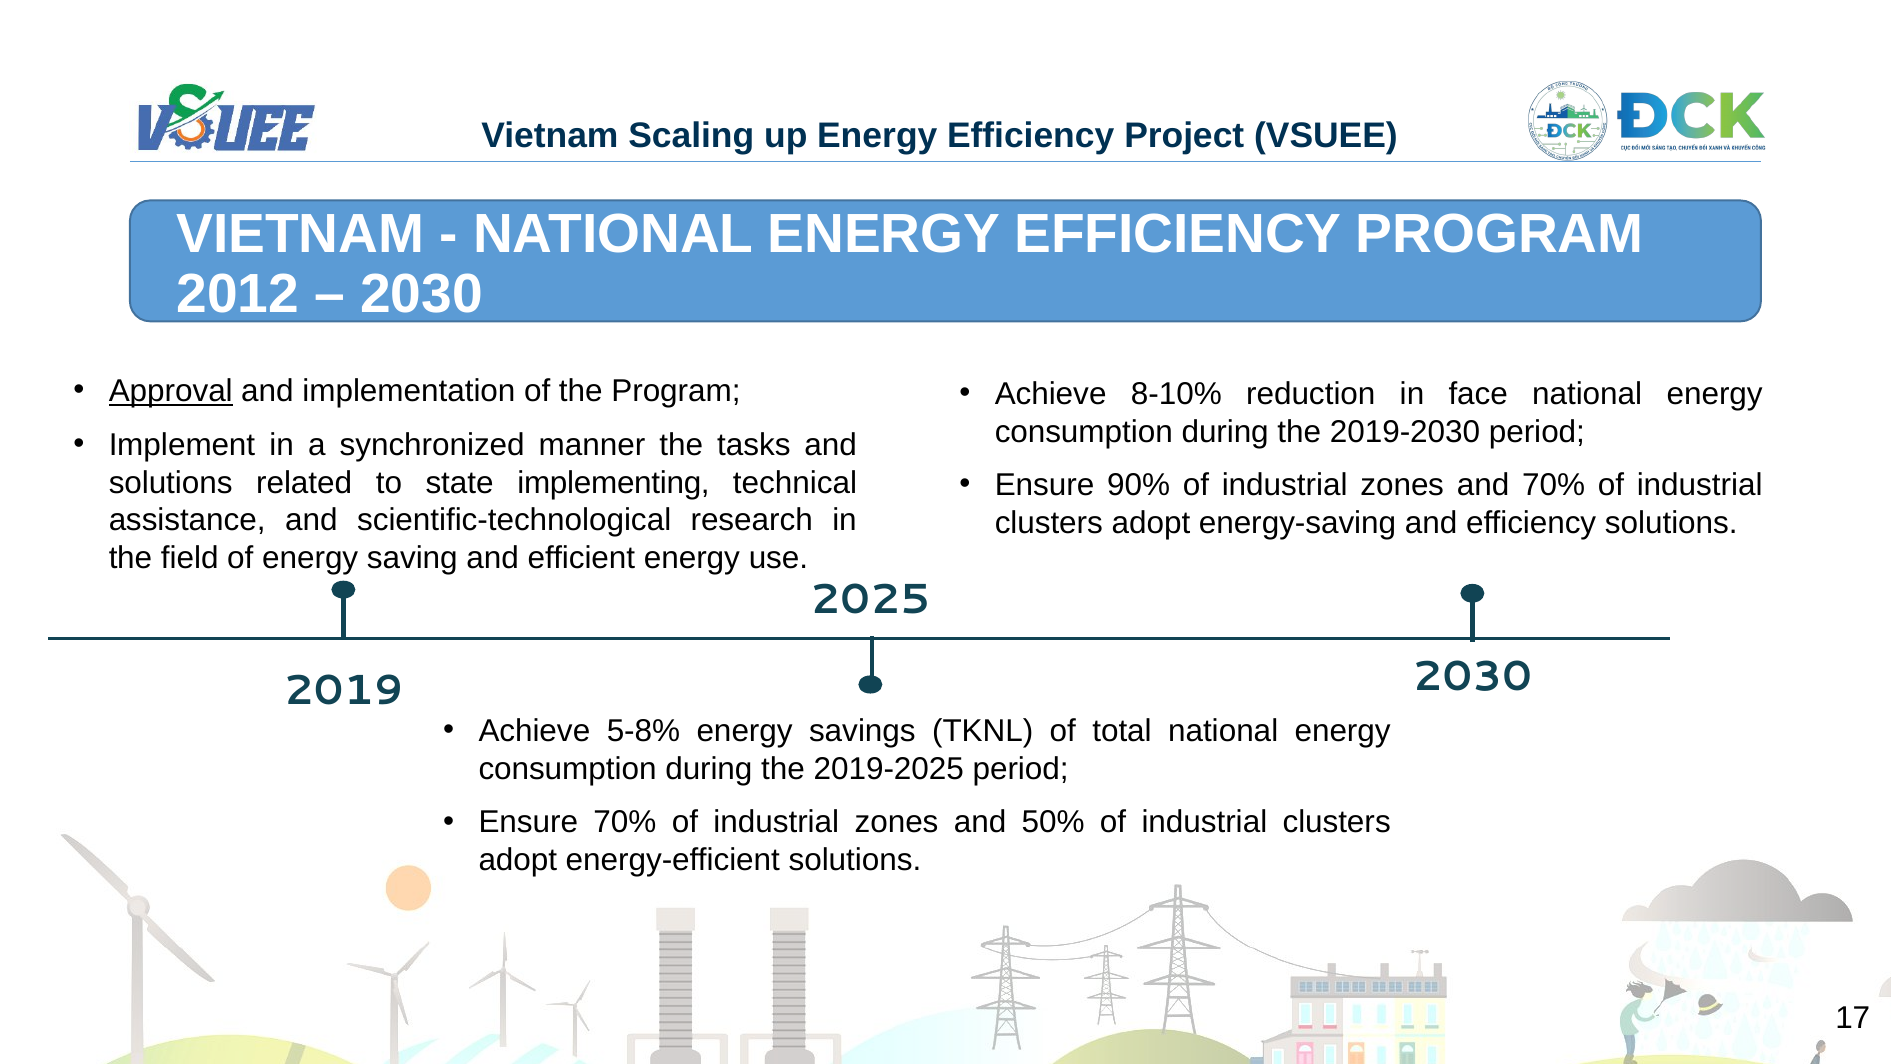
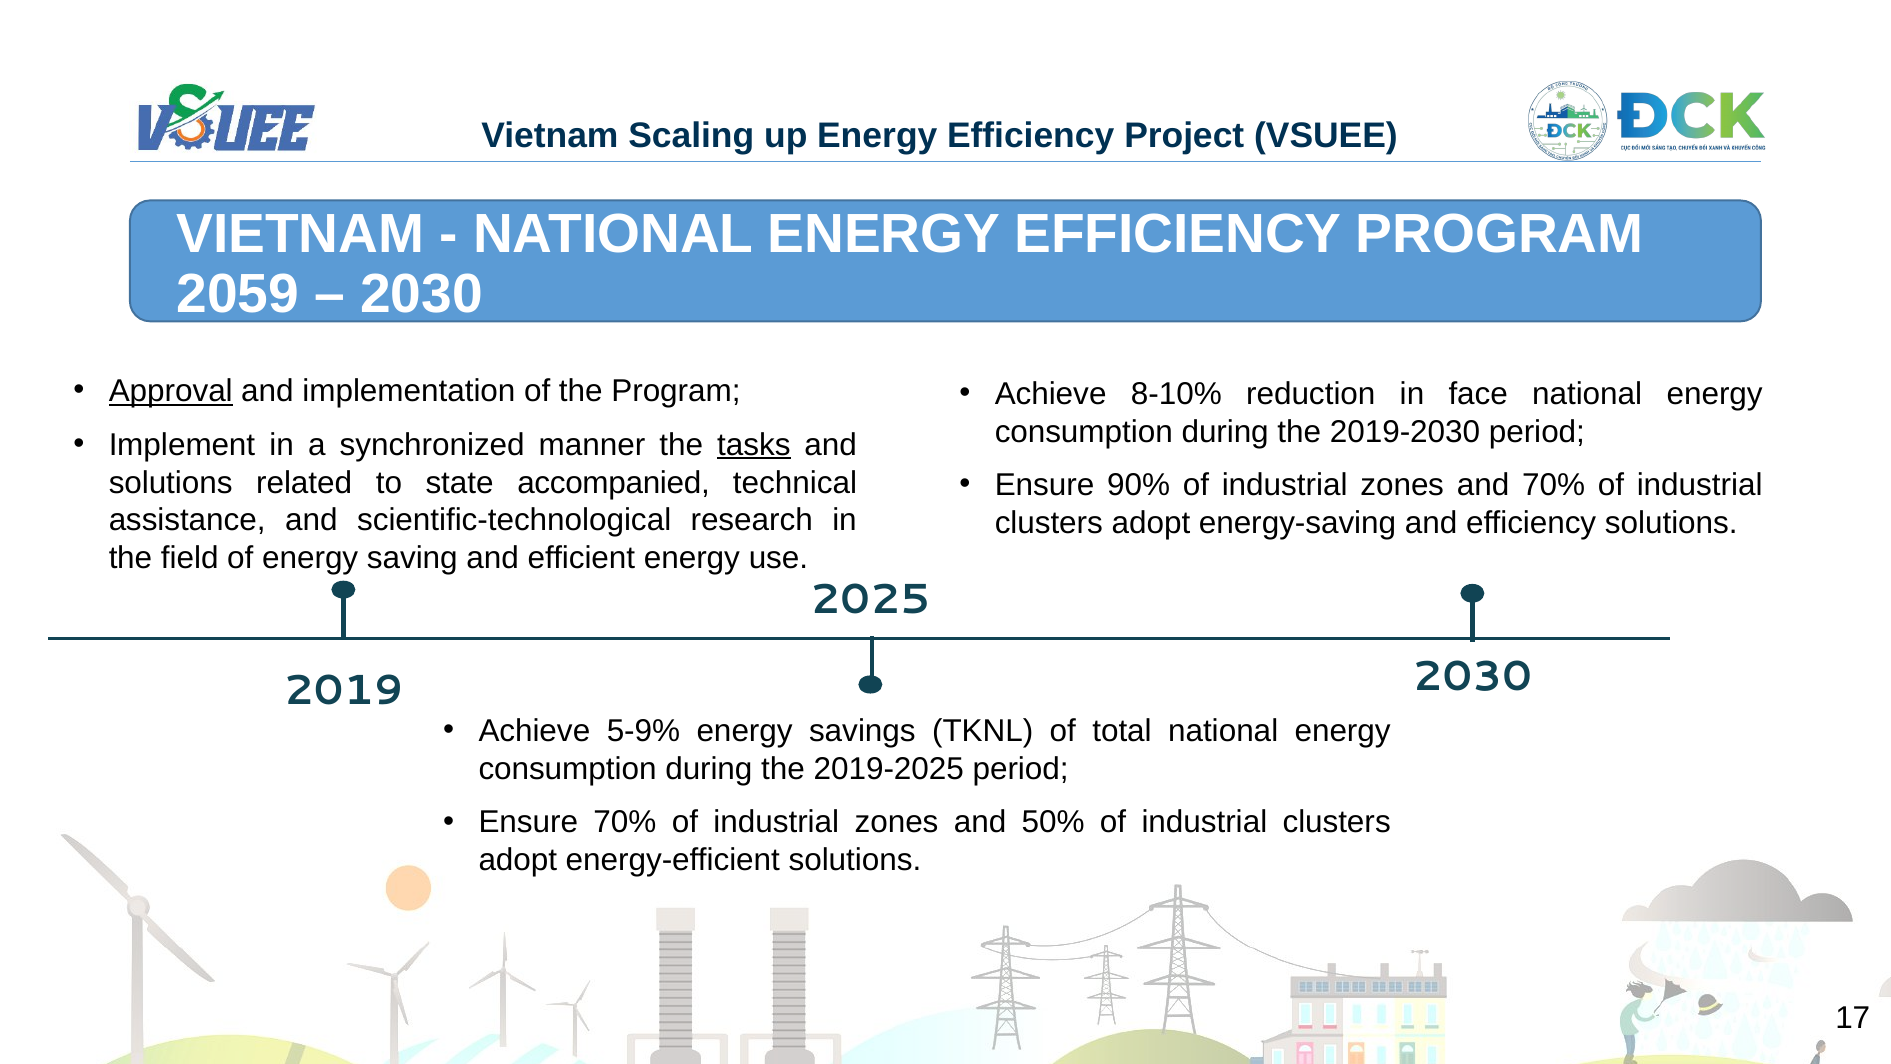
2012: 2012 -> 2059 (238, 294)
tasks underline: none -> present (754, 445)
implementing: implementing -> accompanied (614, 483)
5-8%: 5-8% -> 5-9% (643, 731)
